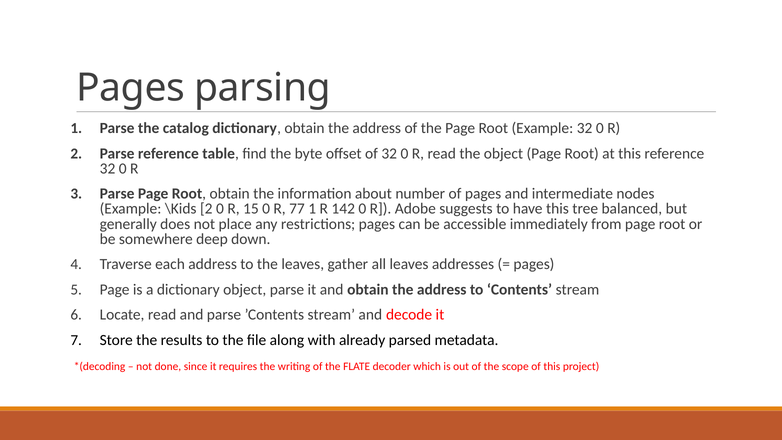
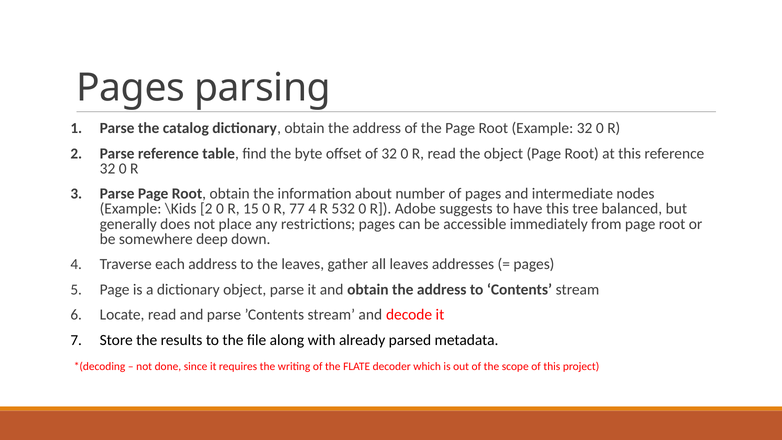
77 1: 1 -> 4 (312, 209)
142: 142 -> 532 (343, 209)
